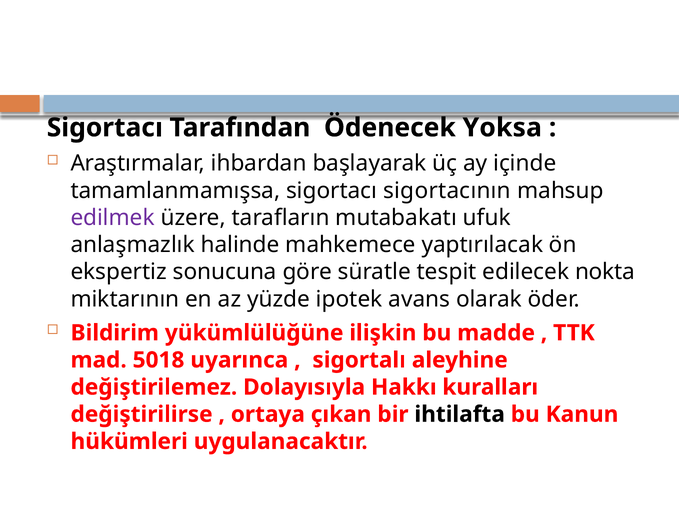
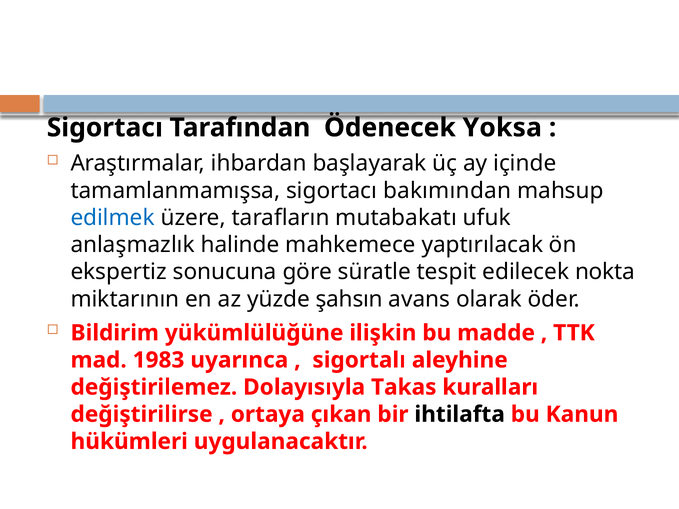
sigortacının: sigortacının -> bakımından (447, 191)
edilmek colour: purple -> blue (113, 218)
ipotek: ipotek -> şahsın (349, 299)
5018: 5018 -> 1983 (159, 360)
Hakkı: Hakkı -> Takas (404, 387)
